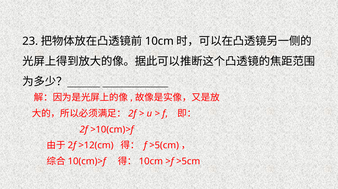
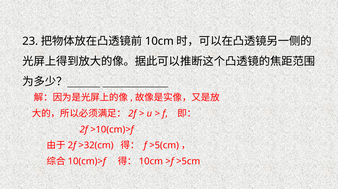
>12(cm: >12(cm -> >32(cm (96, 146)
